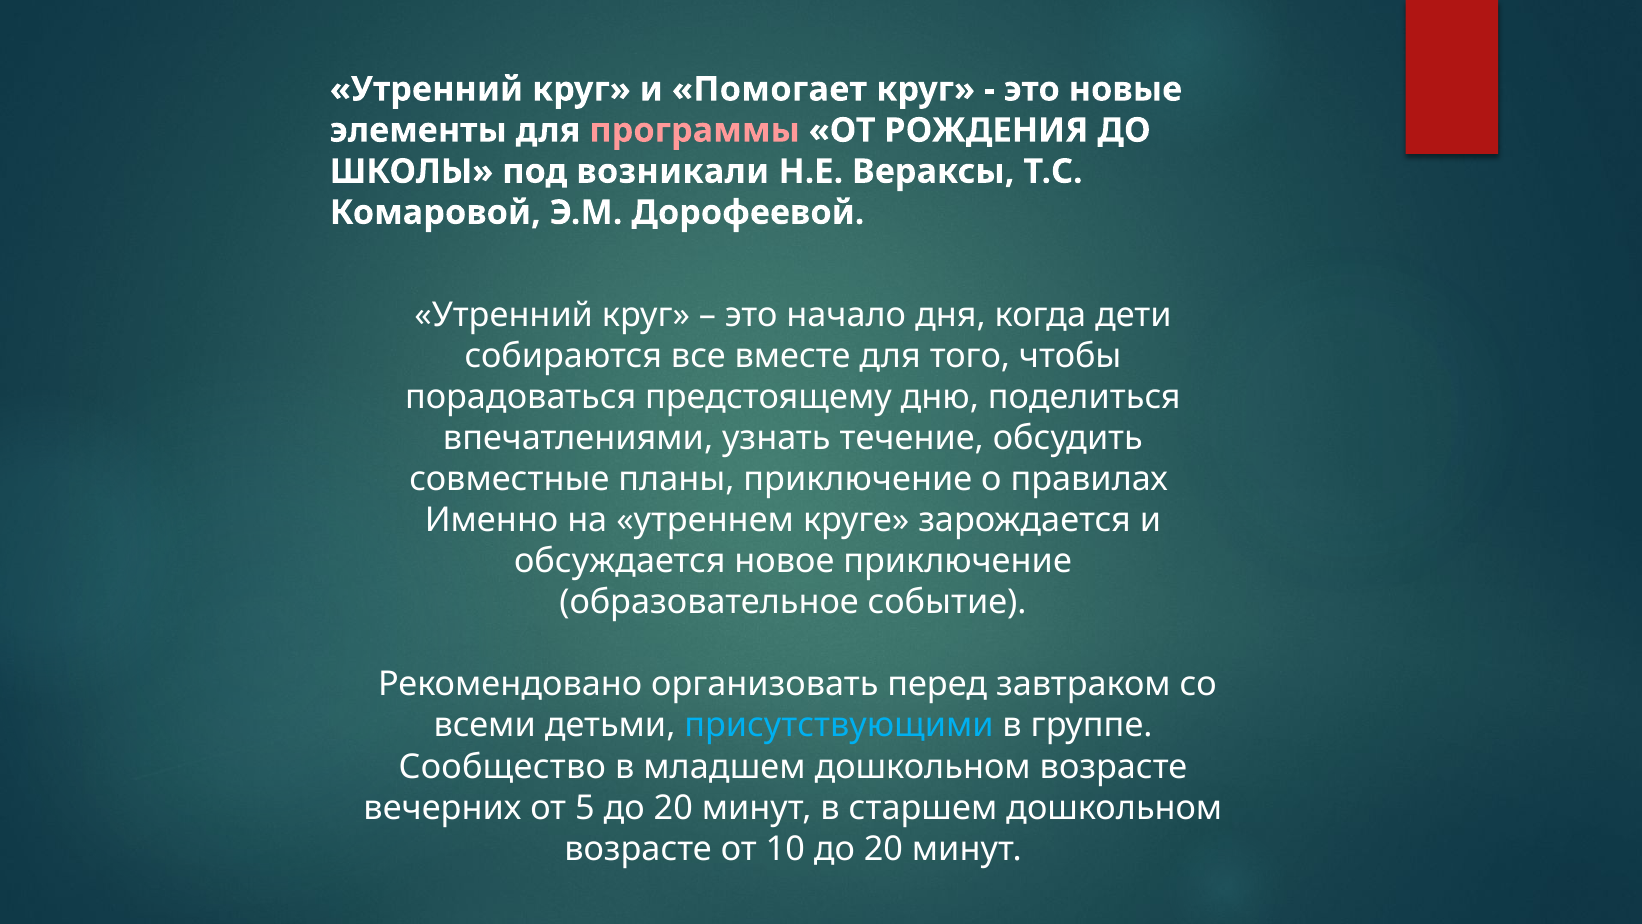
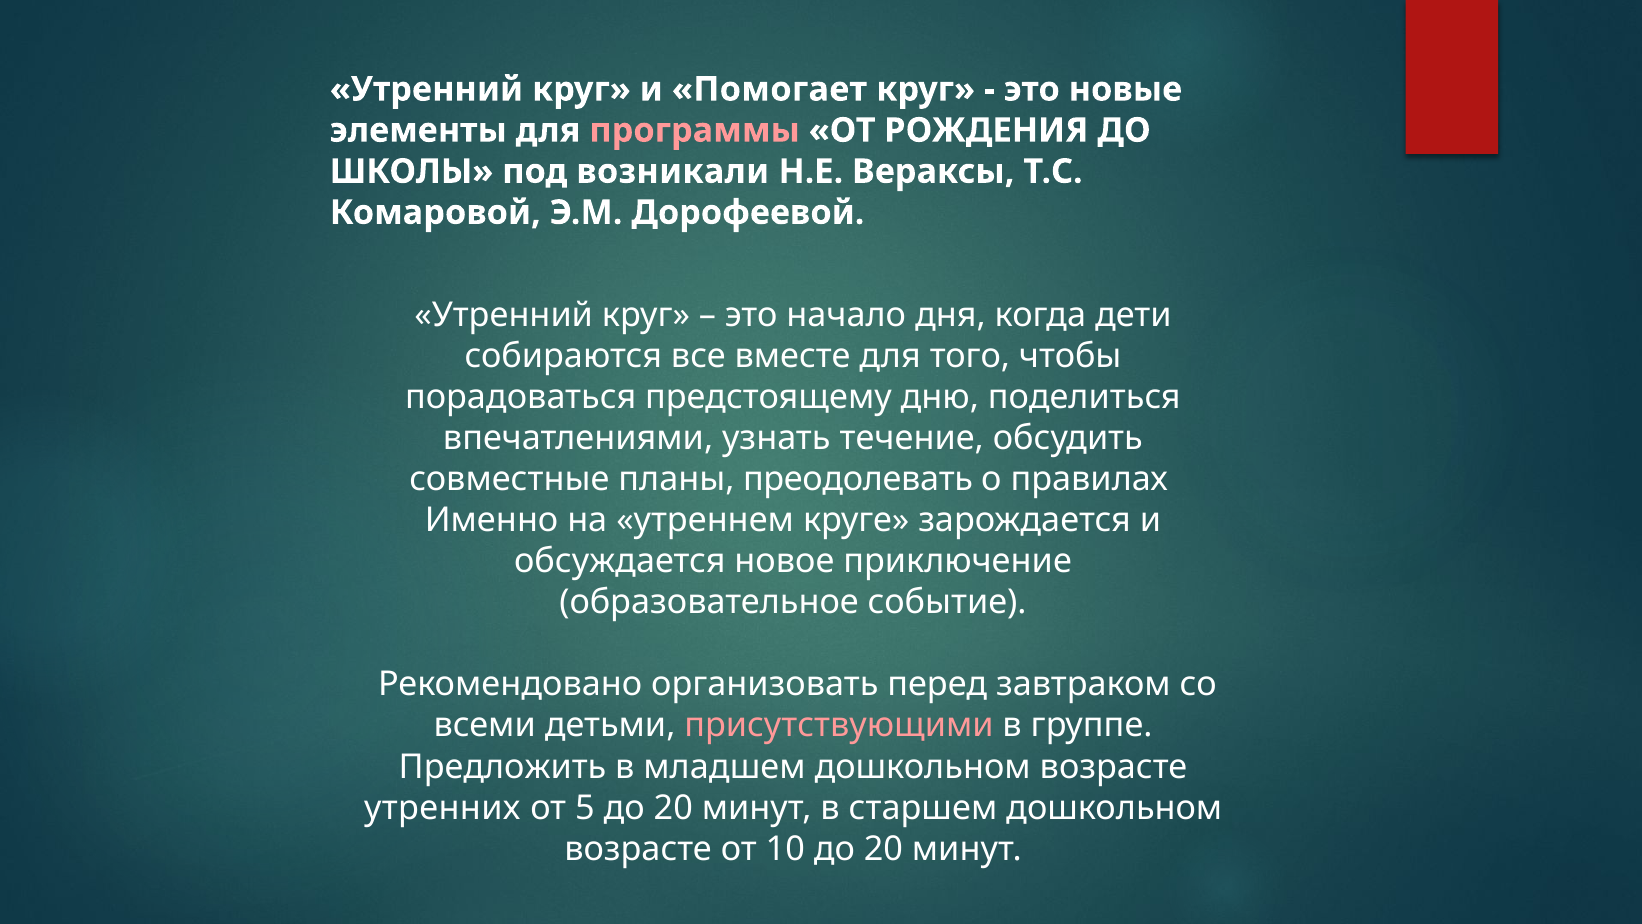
планы приключение: приключение -> преодолевать (858, 479)
присутствующими colour: light blue -> pink (839, 725)
Сообщество: Сообщество -> Предложить (502, 766)
вечерних: вечерних -> утренних (442, 807)
